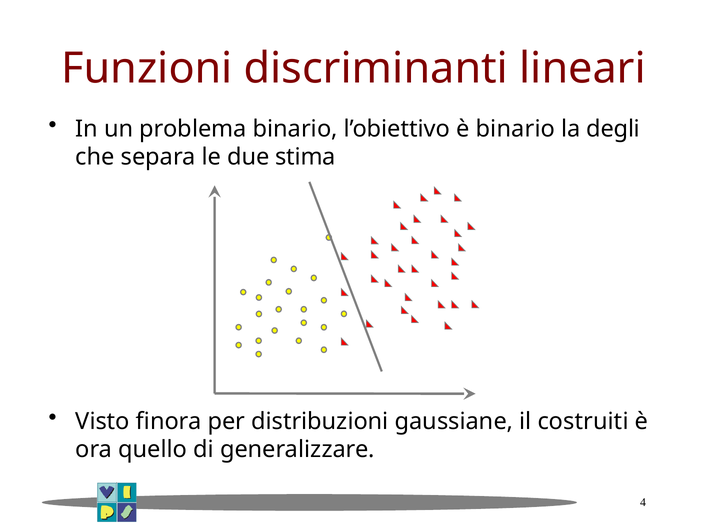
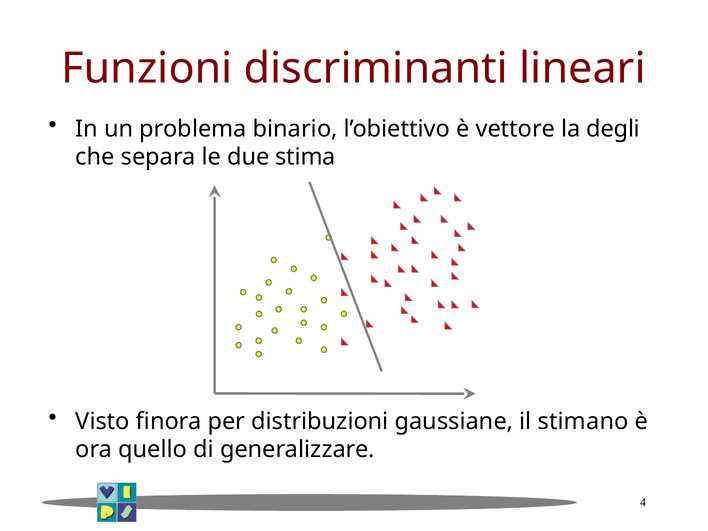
è binario: binario -> vettore (515, 129)
costruiti: costruiti -> stimano (583, 421)
